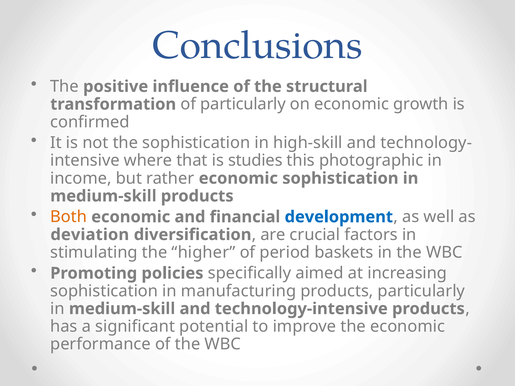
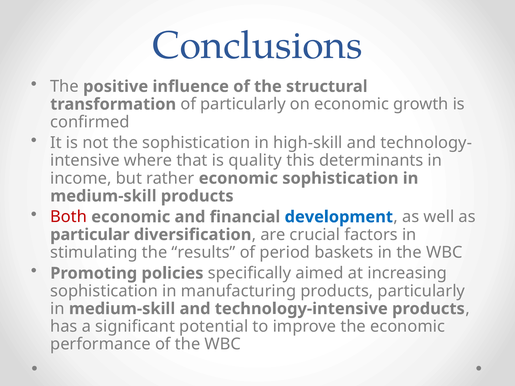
studies: studies -> quality (255, 161)
photographic: photographic -> determinants (371, 161)
Both colour: orange -> red (69, 217)
deviation: deviation -> particular (90, 235)
higher: higher -> results (204, 253)
